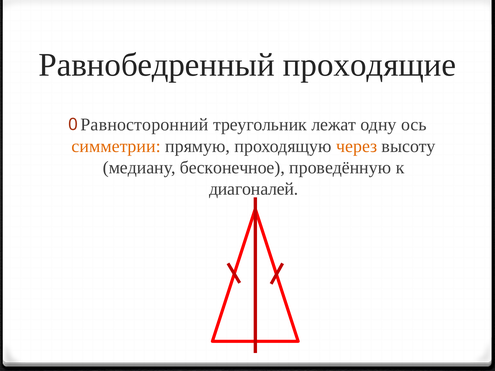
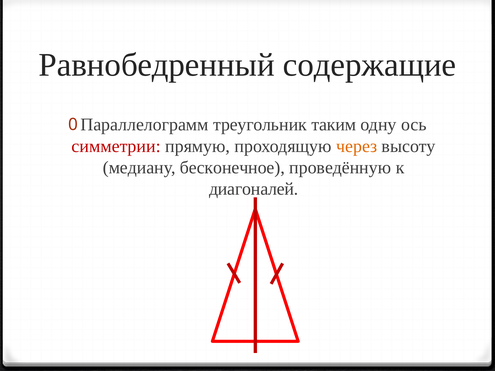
проходящие: проходящие -> содержащие (370, 65)
Равносторонний: Равносторонний -> Параллелограмм (145, 125)
лежат: лежат -> таким (334, 125)
симметрии colour: orange -> red (116, 146)
